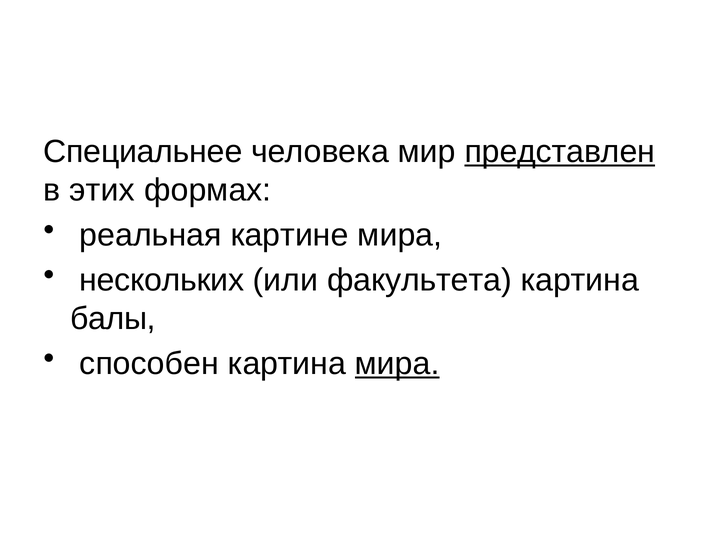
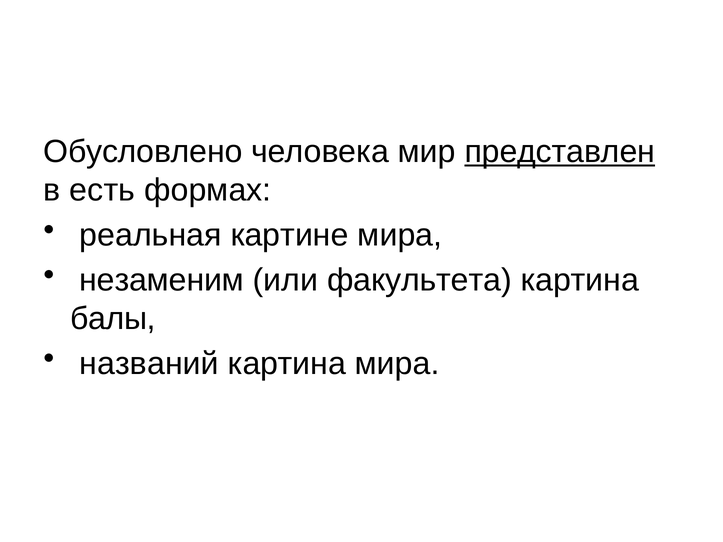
Специальнее: Специальнее -> Обусловлено (143, 152)
этих: этих -> есть (102, 190)
нескольких: нескольких -> незаменим (162, 280)
способен: способен -> названий (149, 364)
мира underline: present -> none (397, 364)
